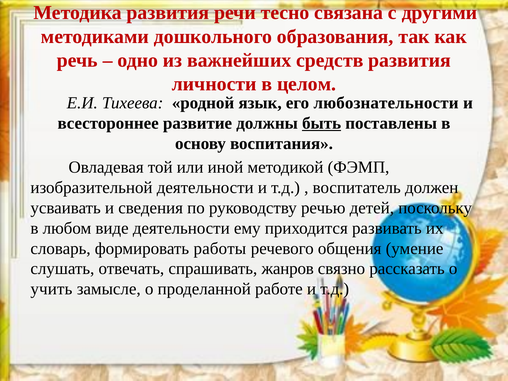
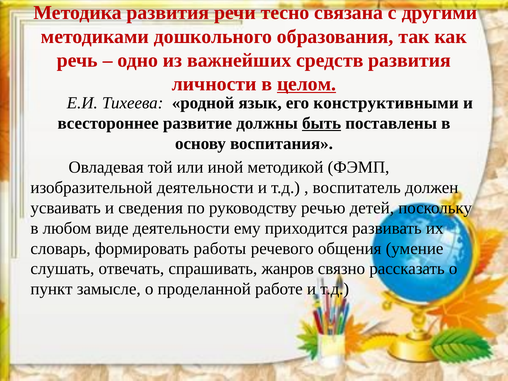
целом underline: none -> present (307, 84)
любознательности: любознательности -> конструктивными (386, 103)
учить: учить -> пункт (52, 289)
